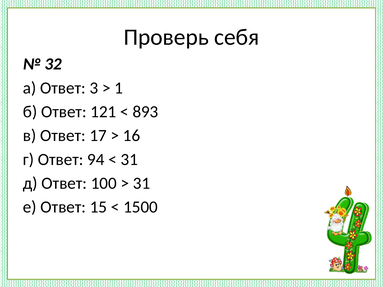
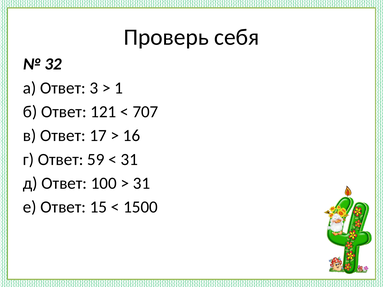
893: 893 -> 707 (145, 112)
94: 94 -> 59 (96, 160)
